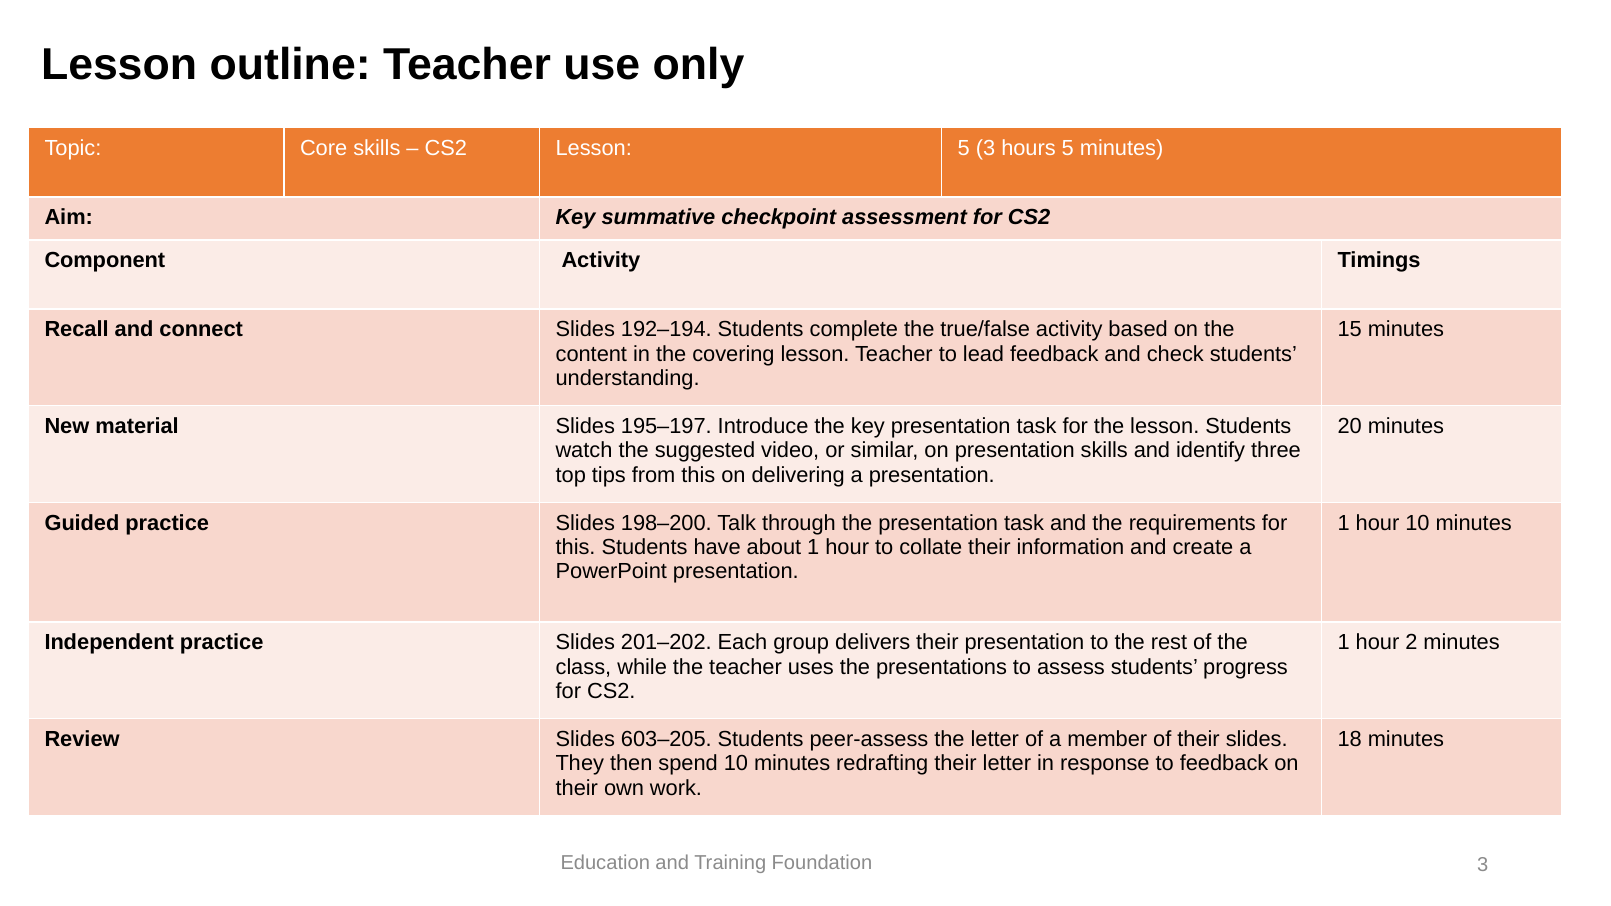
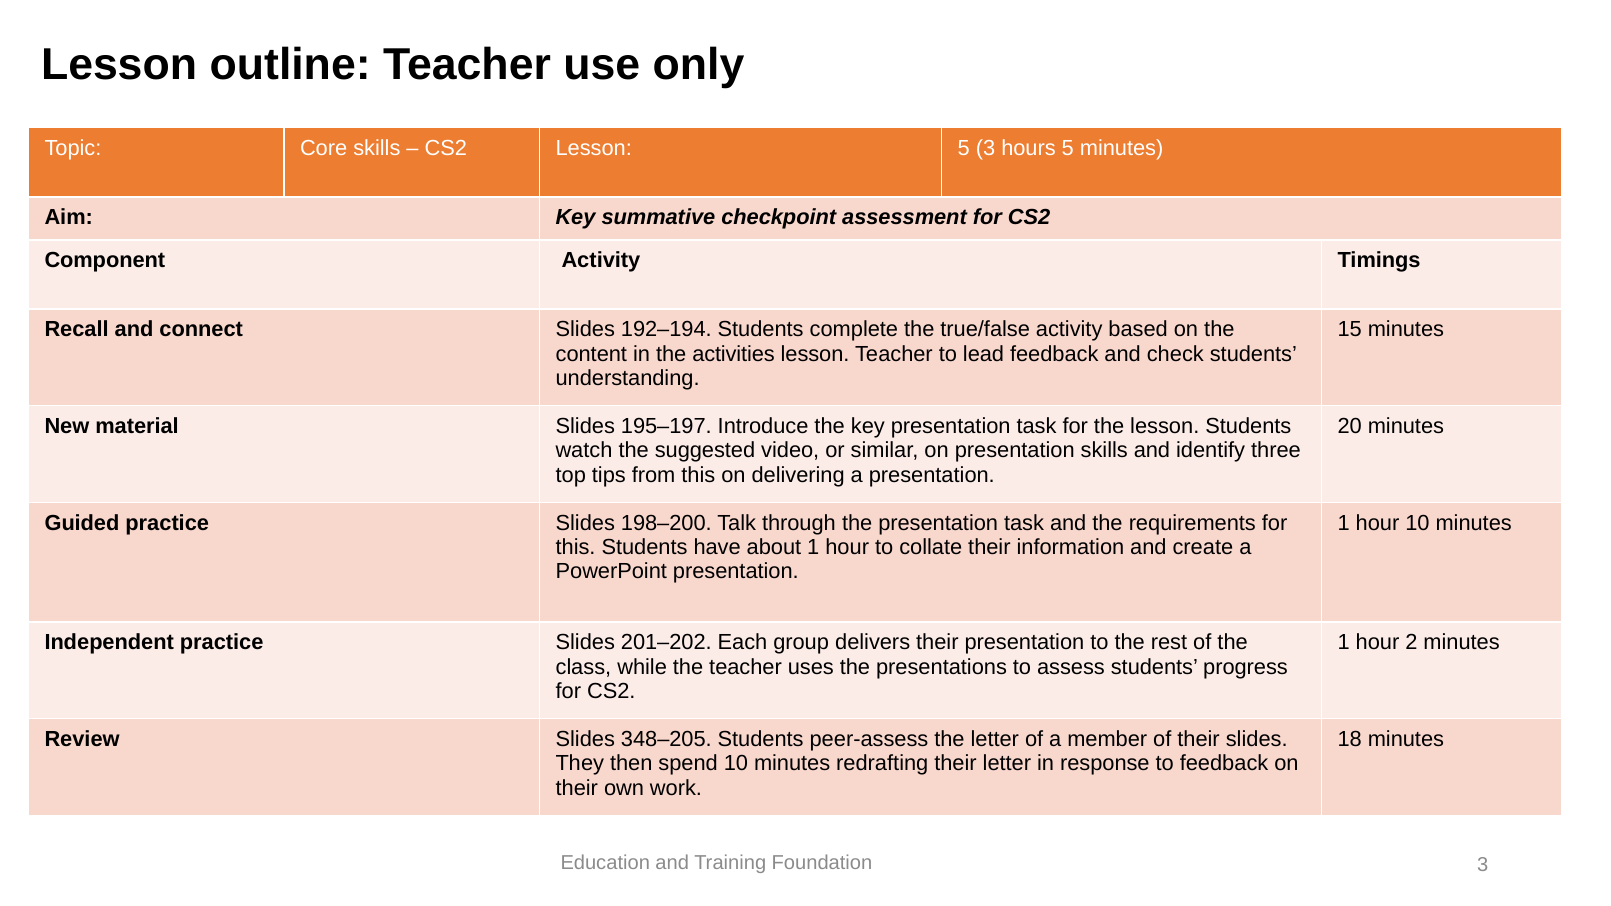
covering: covering -> activities (734, 354)
603–205: 603–205 -> 348–205 (666, 739)
